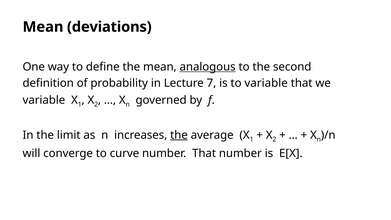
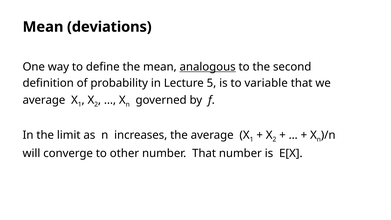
7: 7 -> 5 (211, 83)
variable: variable -> average (44, 100)
the underline: present -> none (179, 135)
curve: curve -> other (124, 153)
